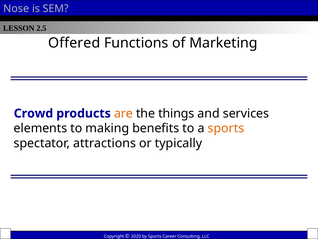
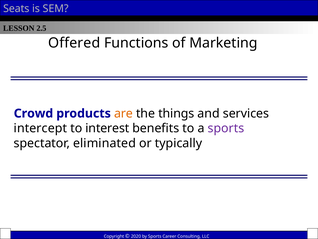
Nose: Nose -> Seats (16, 9)
elements: elements -> intercept (40, 128)
making: making -> interest (107, 128)
sports colour: orange -> purple (226, 128)
attractions: attractions -> eliminated (104, 143)
